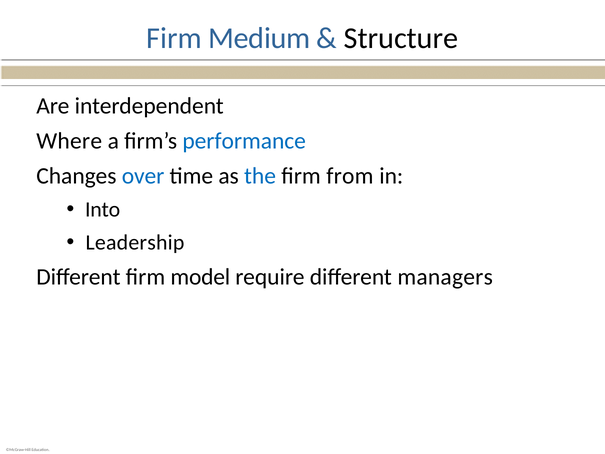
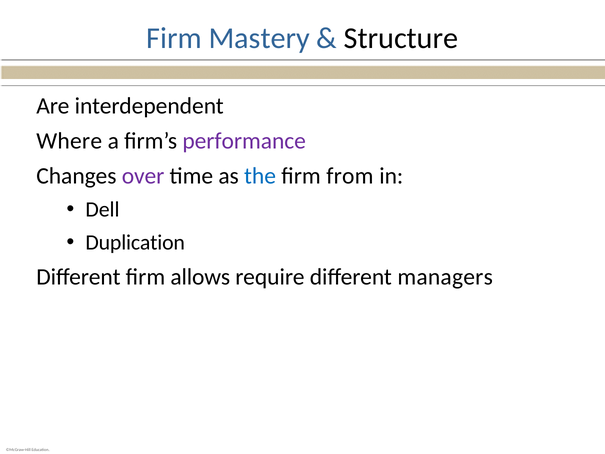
Medium: Medium -> Mastery (259, 38)
performance colour: blue -> purple (244, 141)
over colour: blue -> purple (143, 176)
Into: Into -> Dell (103, 210)
Leadership: Leadership -> Duplication (135, 243)
model: model -> allows (200, 277)
